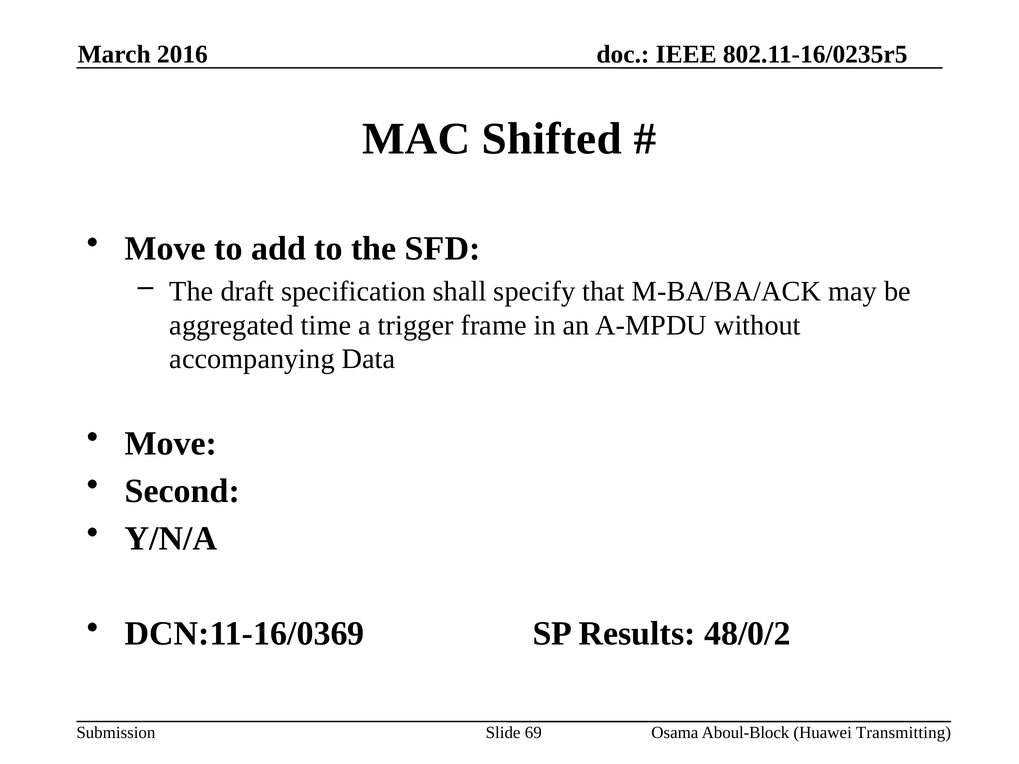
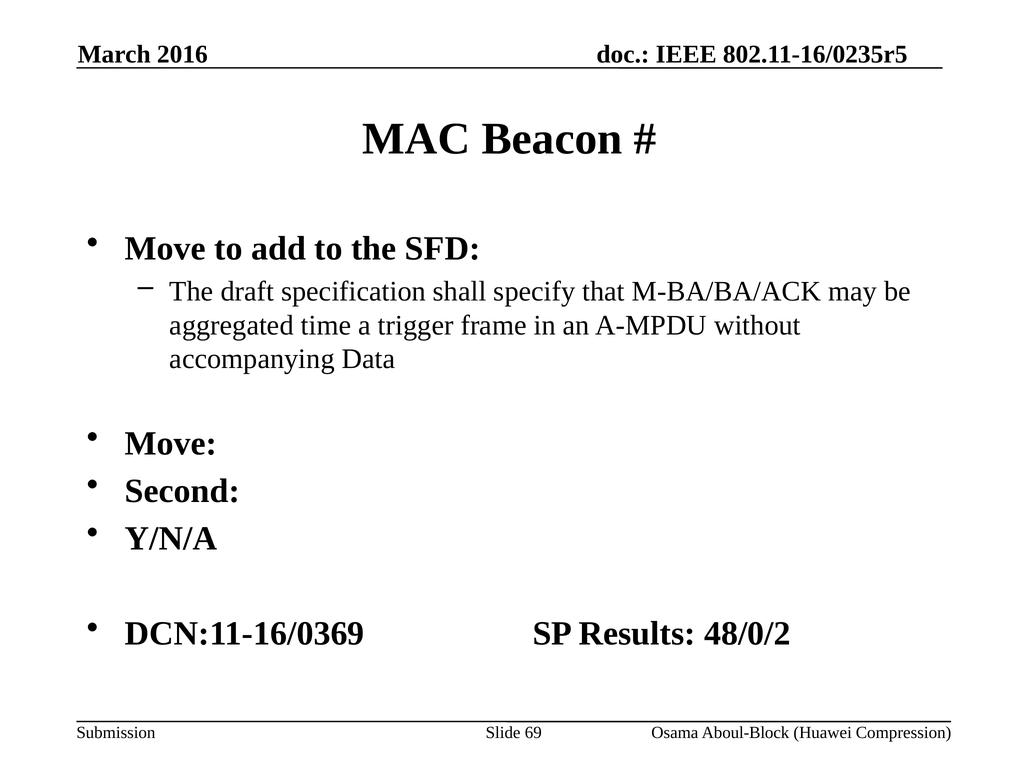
Shifted: Shifted -> Beacon (552, 139)
Transmitting: Transmitting -> Compression (904, 733)
